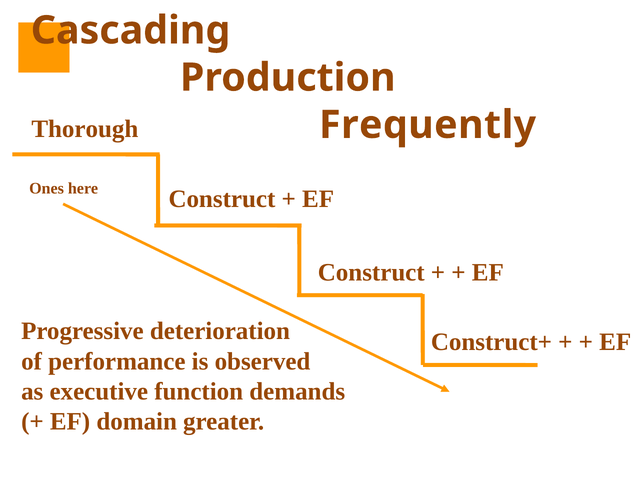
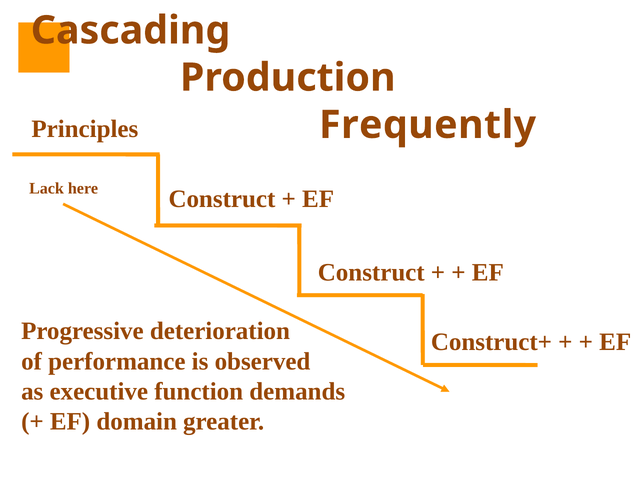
Thorough: Thorough -> Principles (85, 129)
Ones: Ones -> Lack (47, 188)
